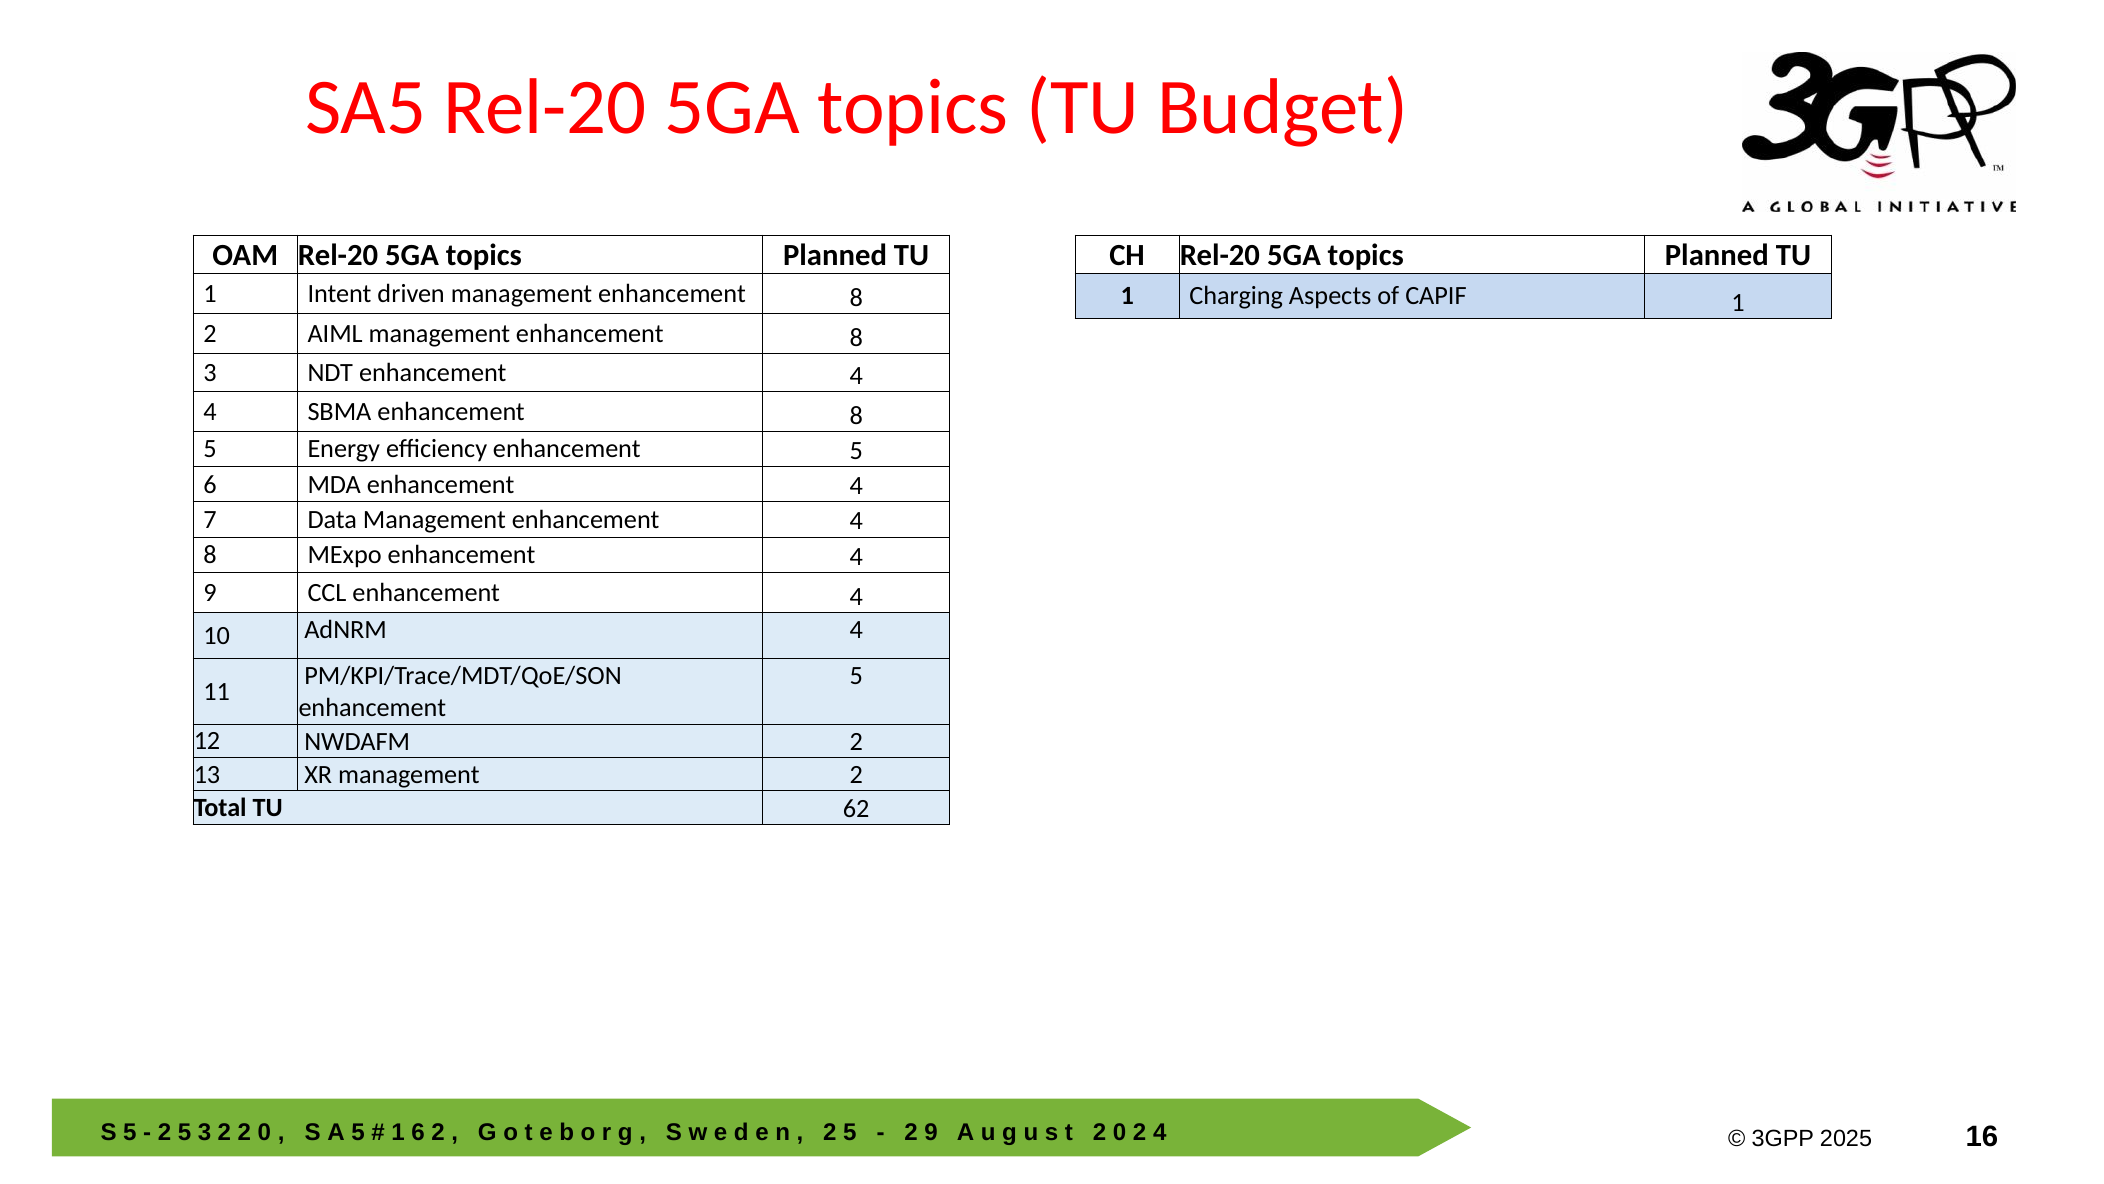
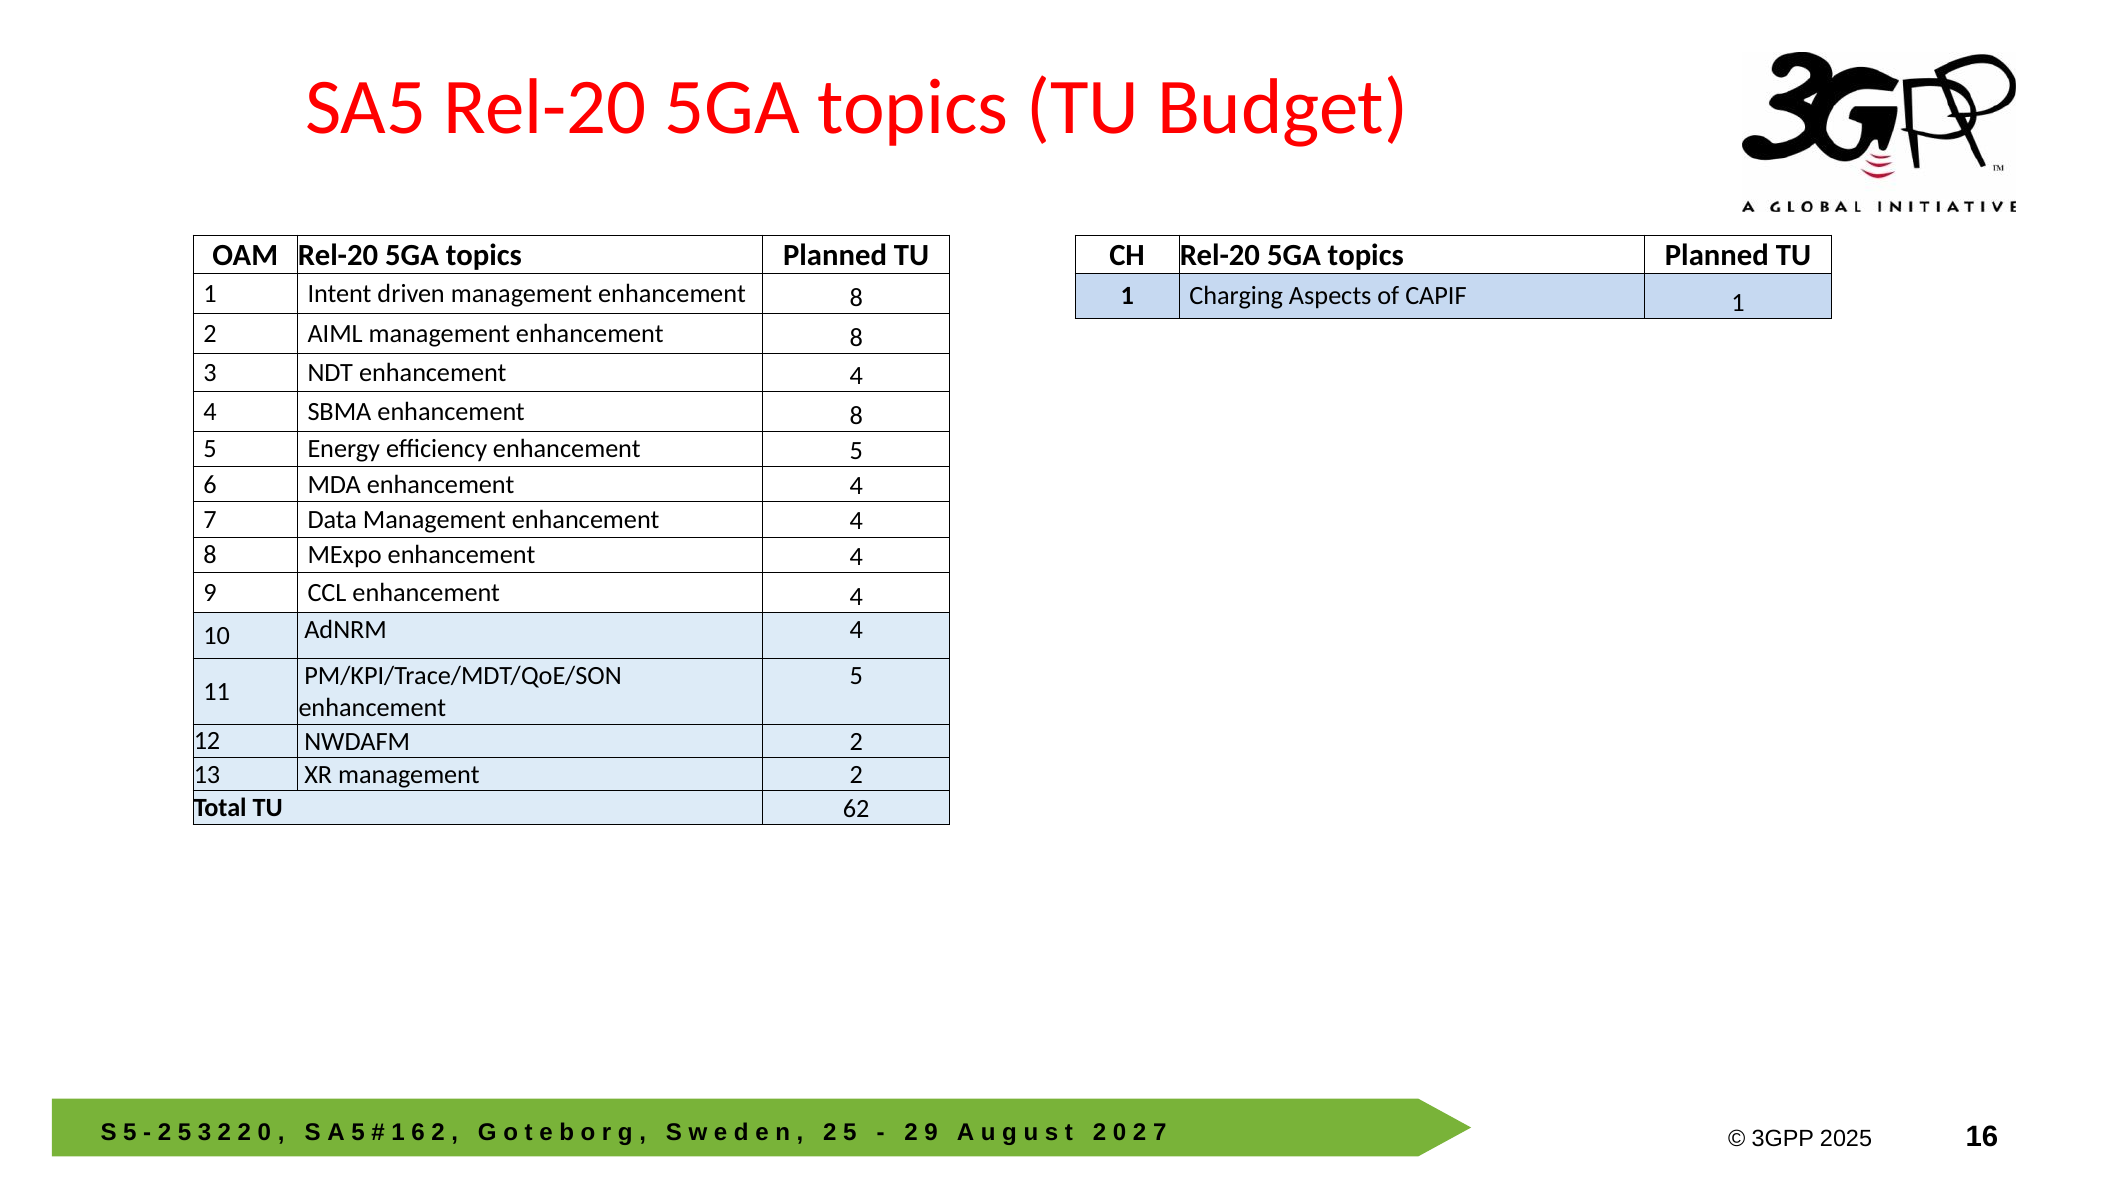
2 4: 4 -> 7 (1160, 1132)
